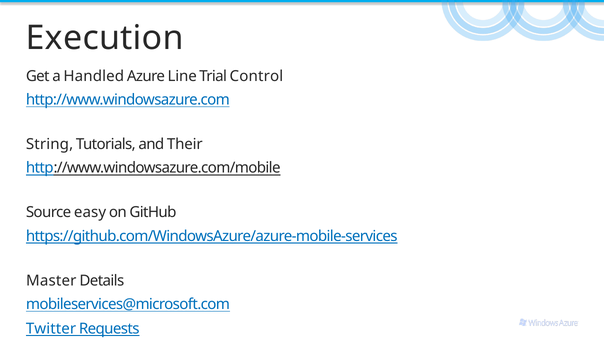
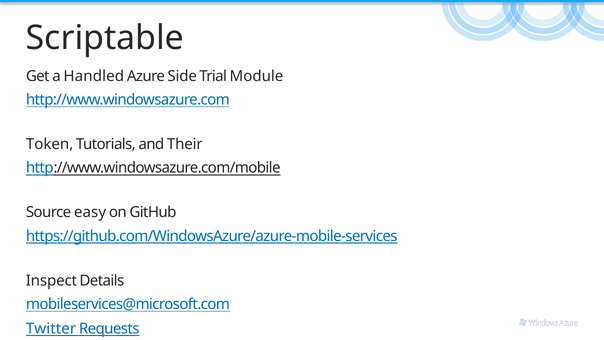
Execution: Execution -> Scriptable (105, 38)
Line: Line -> Side (182, 76)
Control: Control -> Module (256, 76)
String: String -> Token (50, 144)
Master: Master -> Inspect (51, 281)
